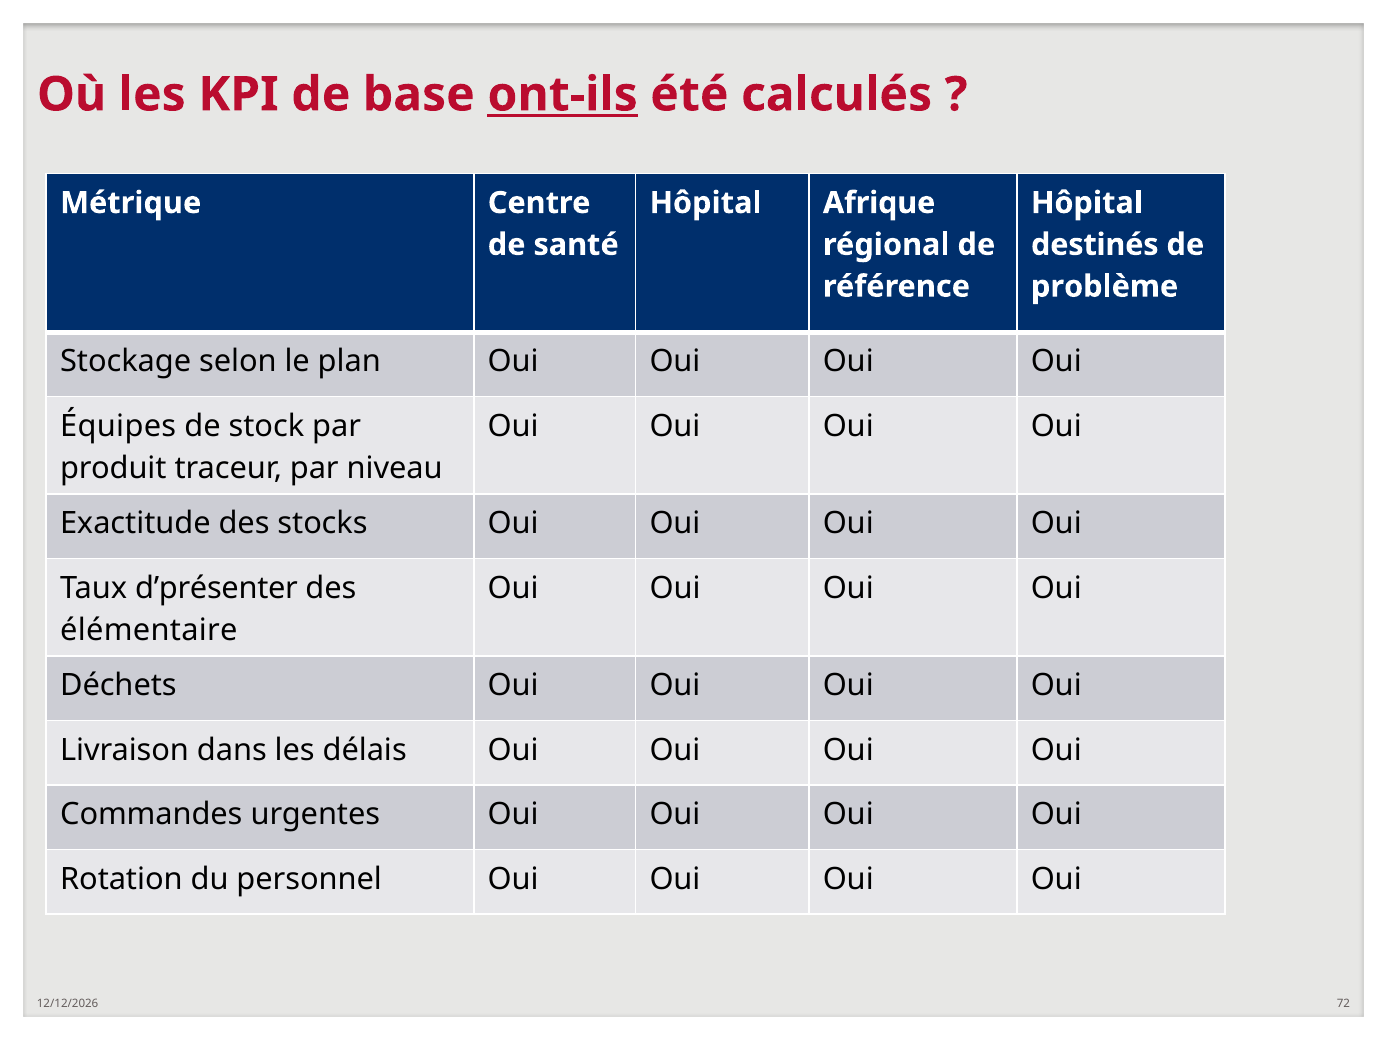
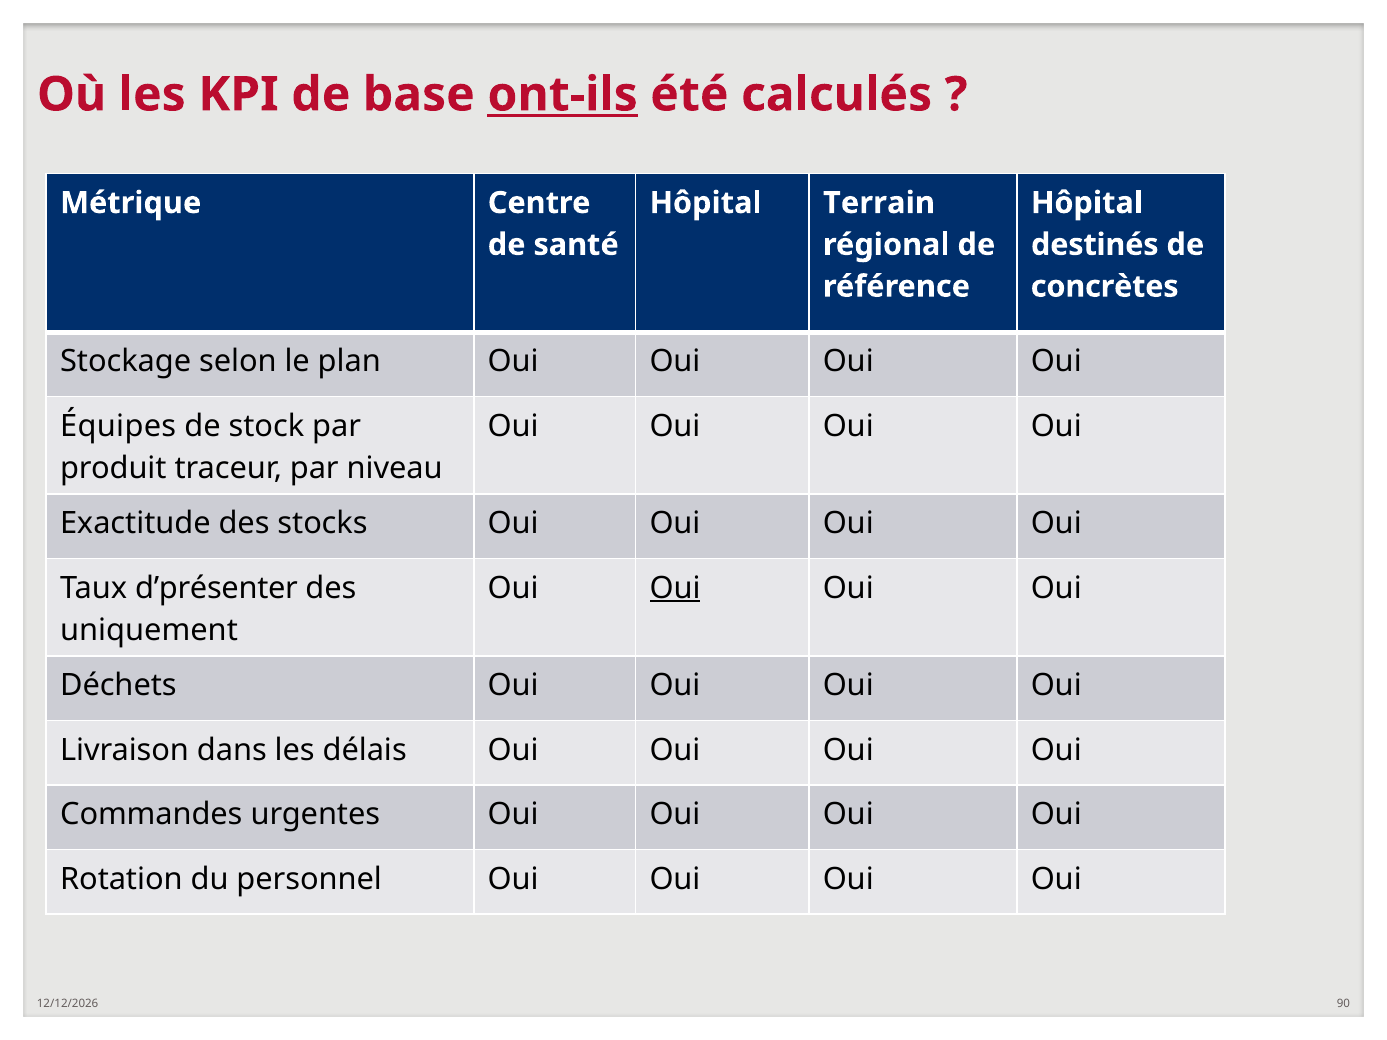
Afrique: Afrique -> Terrain (879, 203)
problème: problème -> concrètes (1105, 287)
Oui underline: none -> present (675, 588)
élémentaire: élémentaire -> uniquement (149, 630)
72: 72 -> 90 (1343, 1004)
